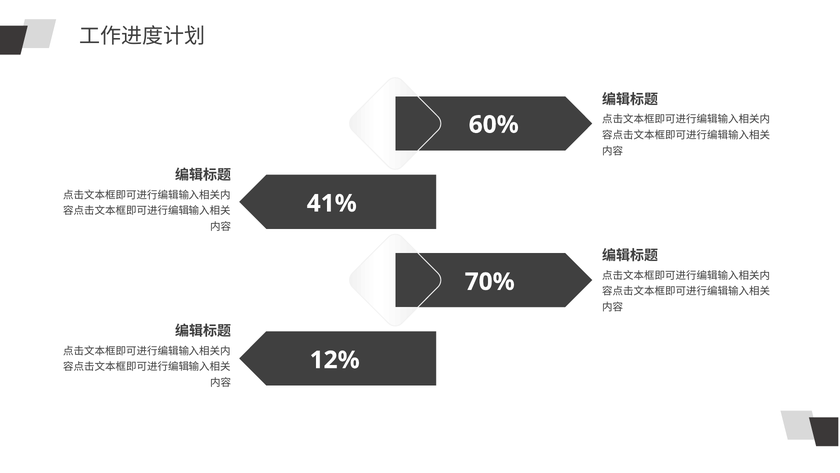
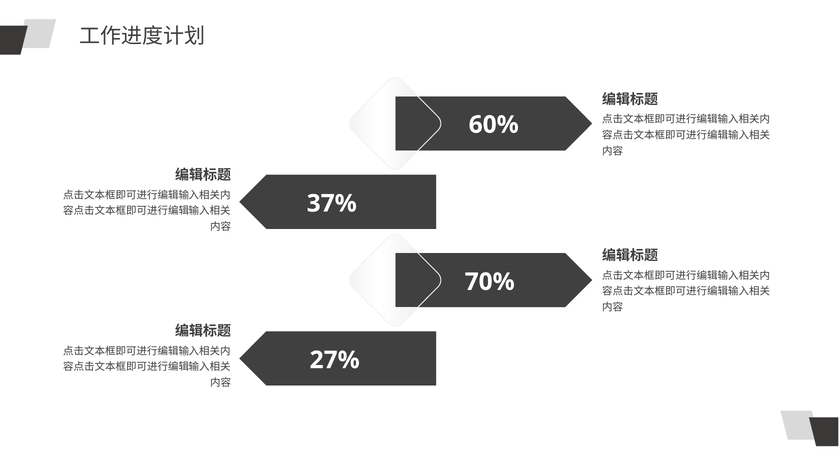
41%: 41% -> 37% (332, 203)
12%: 12% -> 27% (335, 360)
